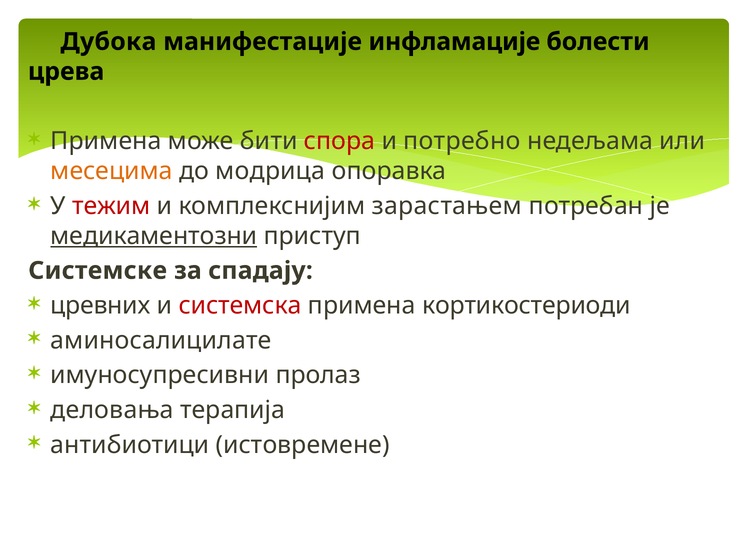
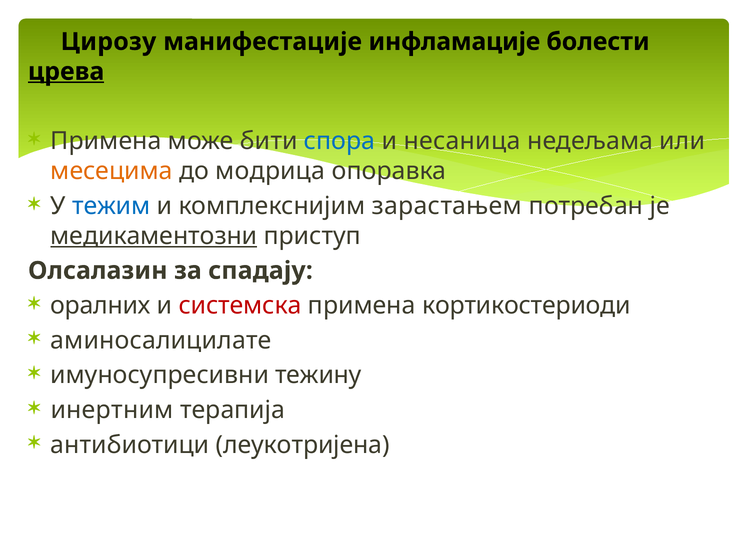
Дубока: Дубока -> Цирозу (108, 42)
црева underline: none -> present (66, 72)
спора colour: red -> blue (340, 141)
потребно: потребно -> несаница (462, 141)
тежим colour: red -> blue (111, 206)
Системске: Системске -> Олсалазин (98, 271)
цревних: цревних -> оралних (100, 306)
пролаз: пролаз -> тежину (318, 375)
деловања: деловања -> инертним (112, 410)
истовремене: истовремене -> леукотријена (303, 445)
